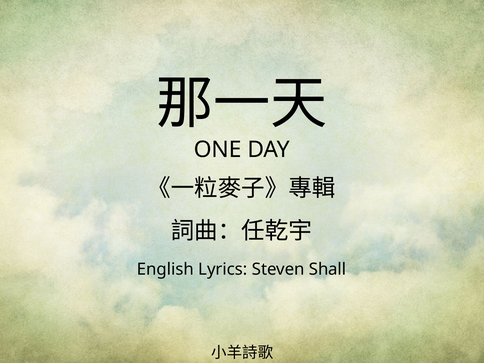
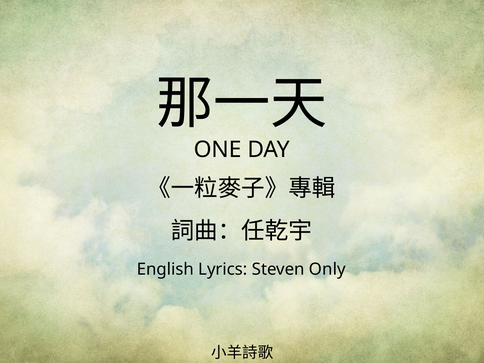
Shall: Shall -> Only (327, 269)
